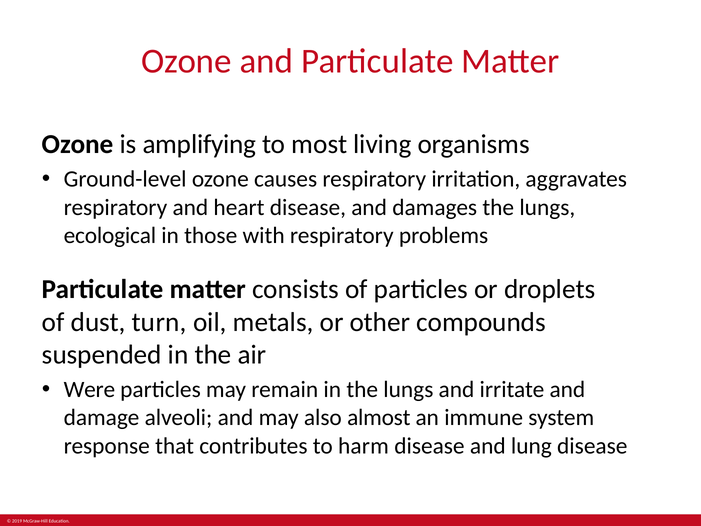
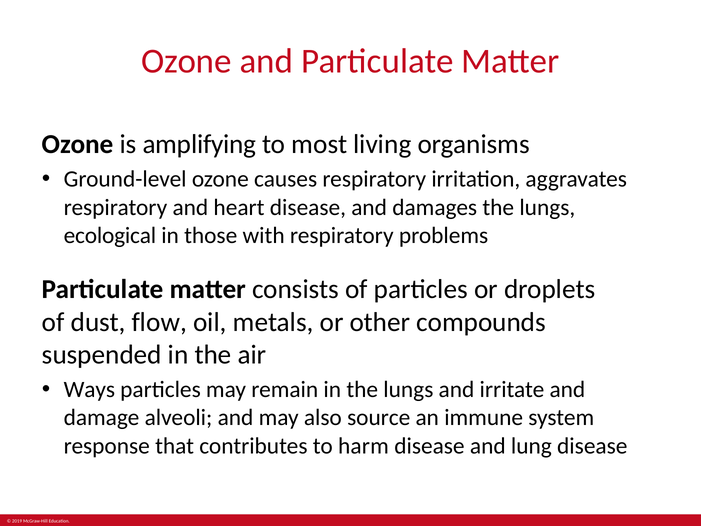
turn: turn -> flow (159, 322)
Were: Were -> Ways (89, 390)
almost: almost -> source (379, 418)
